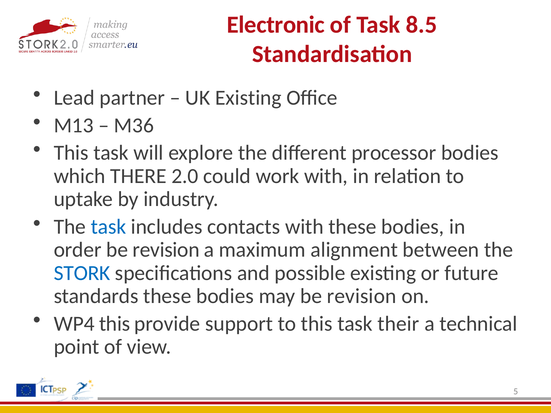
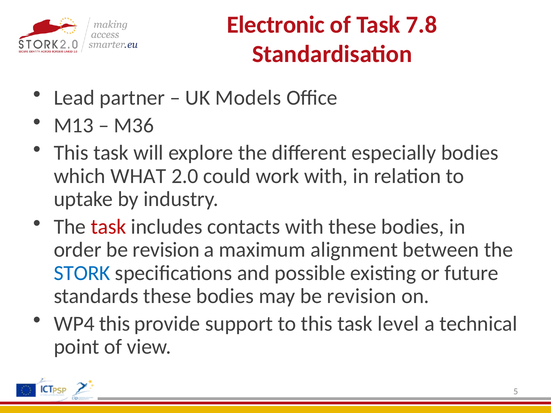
8.5: 8.5 -> 7.8 (421, 25)
UK Existing: Existing -> Models (248, 98)
processor: processor -> especially (394, 153)
THERE: THERE -> WHAT (138, 176)
task colour: blue -> red (108, 227)
their: their -> level (398, 324)
